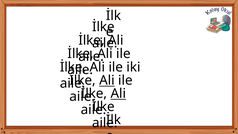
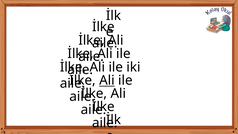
Ali underline: present -> none (118, 93)
